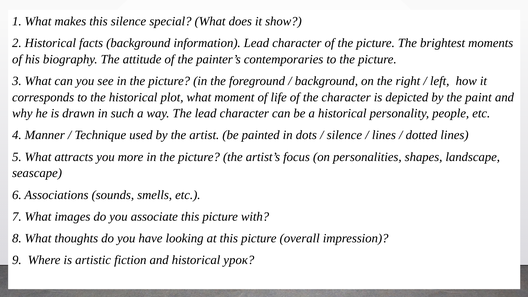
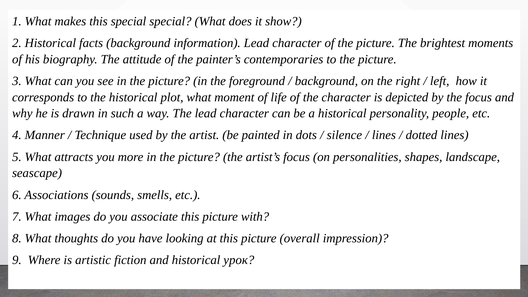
this silence: silence -> special (129, 21)
the paint: paint -> focus (479, 97)
